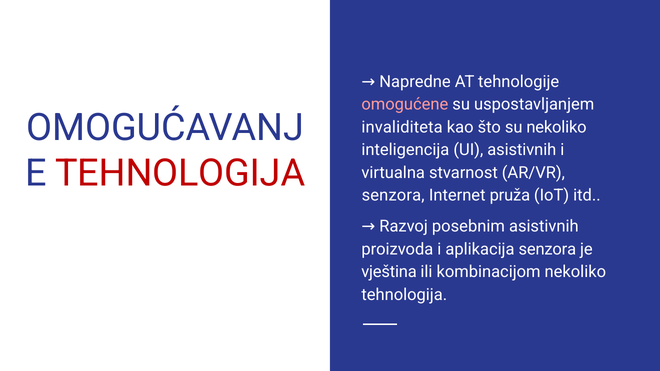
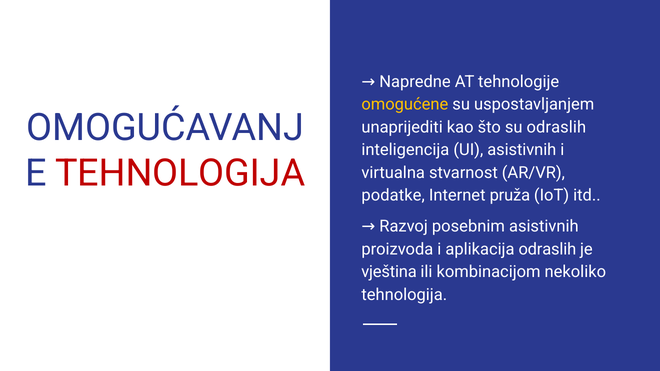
omogućene colour: pink -> yellow (405, 104)
invaliditeta: invaliditeta -> unaprijediti (402, 127)
su nekoliko: nekoliko -> odraslih (556, 127)
senzora: senzora -> podatke (393, 196)
aplikacija senzora: senzora -> odraslih (547, 249)
